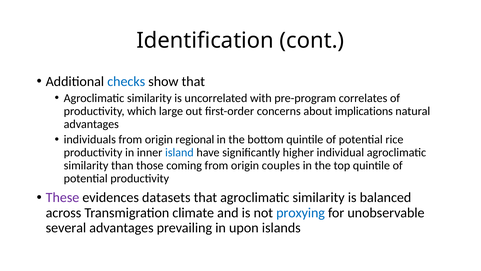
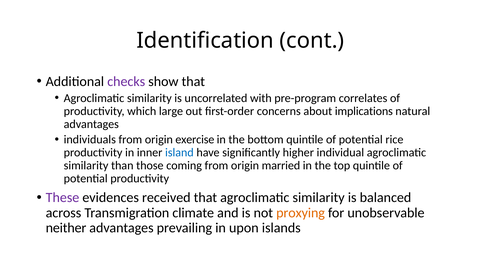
checks colour: blue -> purple (126, 81)
regional: regional -> exercise (195, 139)
couples: couples -> married (281, 165)
datasets: datasets -> received (166, 197)
proxying colour: blue -> orange (301, 212)
several: several -> neither (66, 228)
